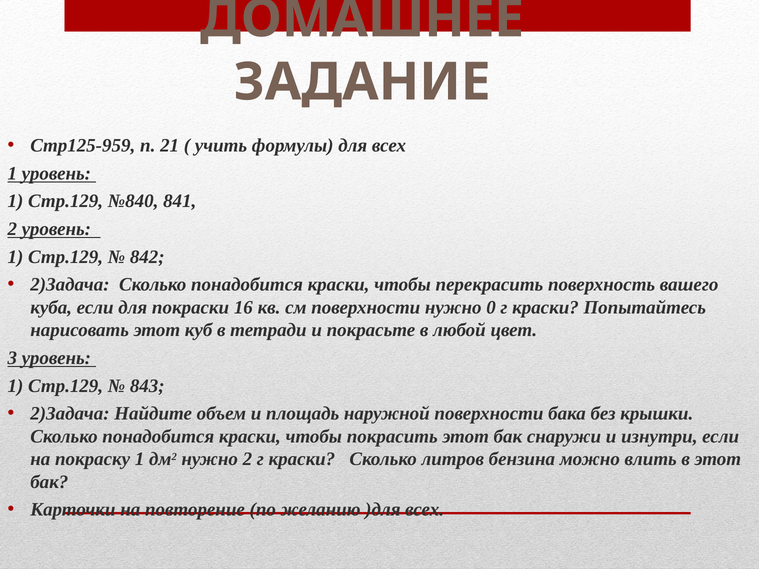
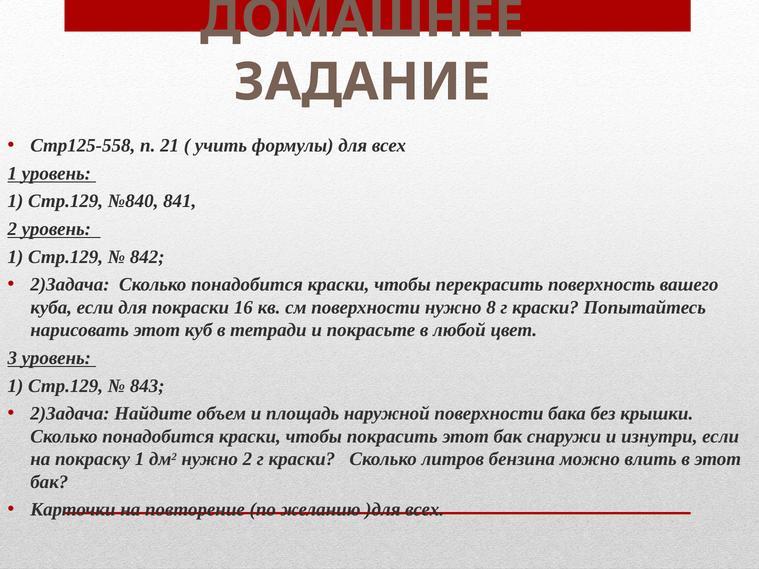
Стр125-959: Стр125-959 -> Стр125-558 (83, 146)
0: 0 -> 8 (491, 308)
